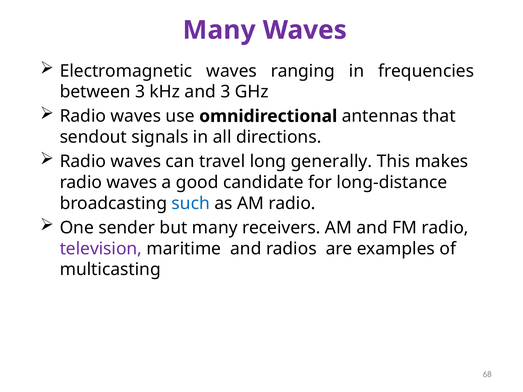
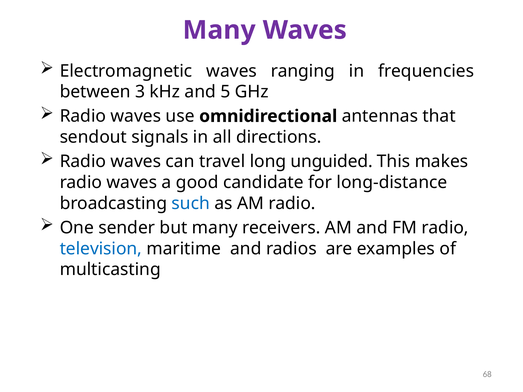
and 3: 3 -> 5 (225, 92)
generally: generally -> unguided (332, 162)
television colour: purple -> blue (101, 249)
